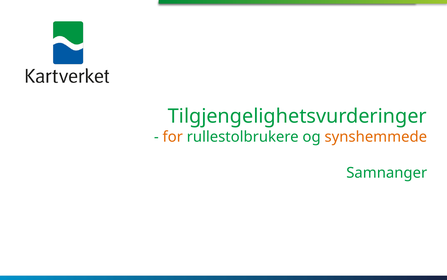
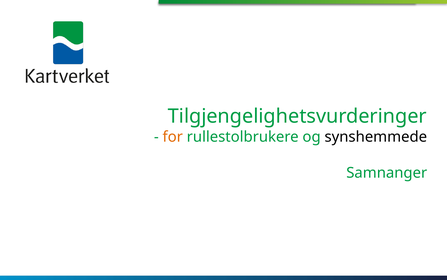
synshemmede colour: orange -> black (376, 137)
